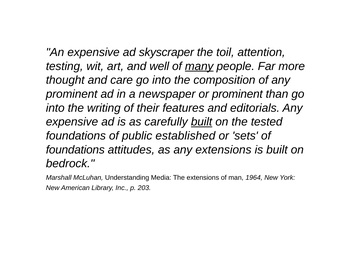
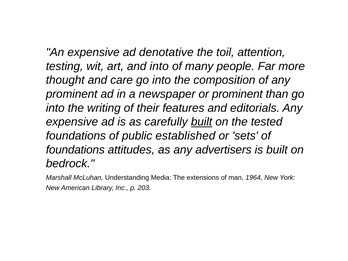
skyscraper: skyscraper -> denotative (166, 52)
and well: well -> into (159, 66)
many underline: present -> none (199, 66)
any extensions: extensions -> advertisers (223, 150)
